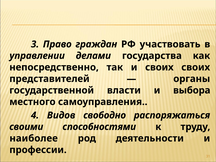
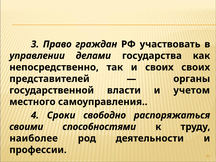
выбора: выбора -> учетом (192, 90)
Видов: Видов -> Сроки (61, 115)
